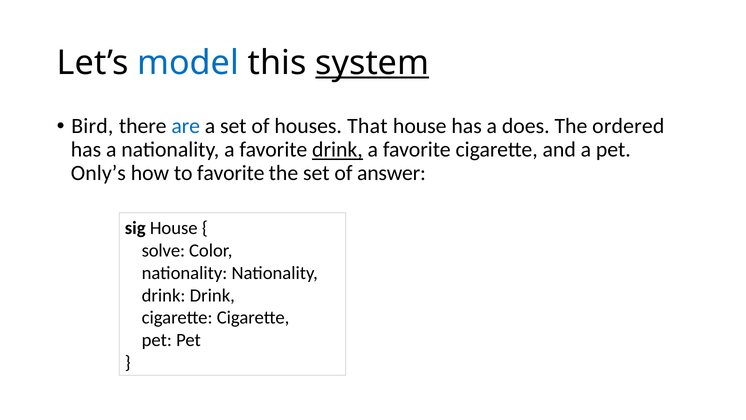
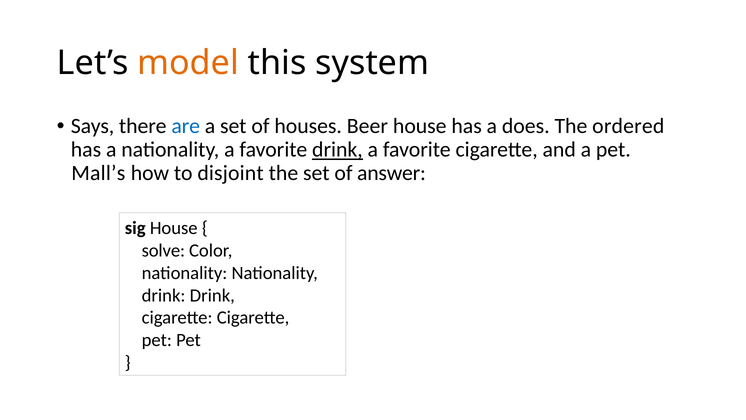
model colour: blue -> orange (188, 63)
system underline: present -> none (372, 63)
Bird: Bird -> Says (93, 126)
That: That -> Beer (367, 126)
Only’s: Only’s -> Mall’s (98, 173)
to favorite: favorite -> disjoint (231, 173)
